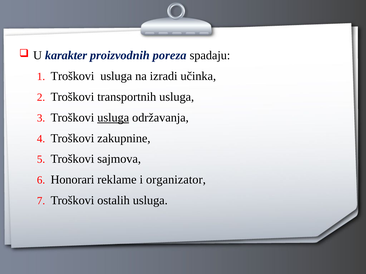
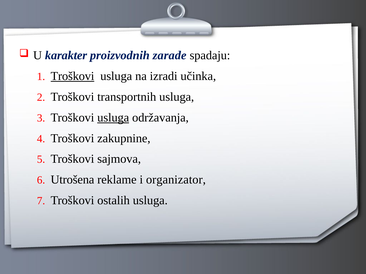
poreza: poreza -> zarade (170, 56)
Troškovi underline: none -> present (72, 76)
Honorari: Honorari -> Utrošena (72, 180)
